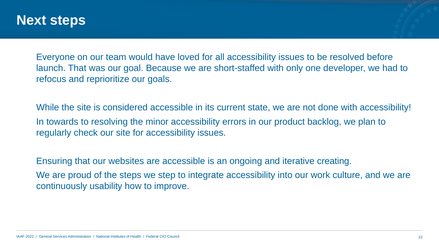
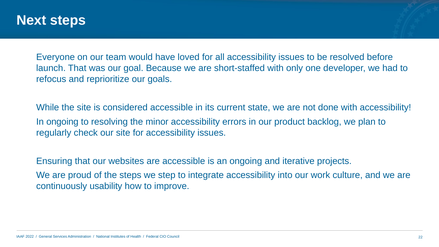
In towards: towards -> ongoing (62, 122)
creating: creating -> projects (334, 161)
